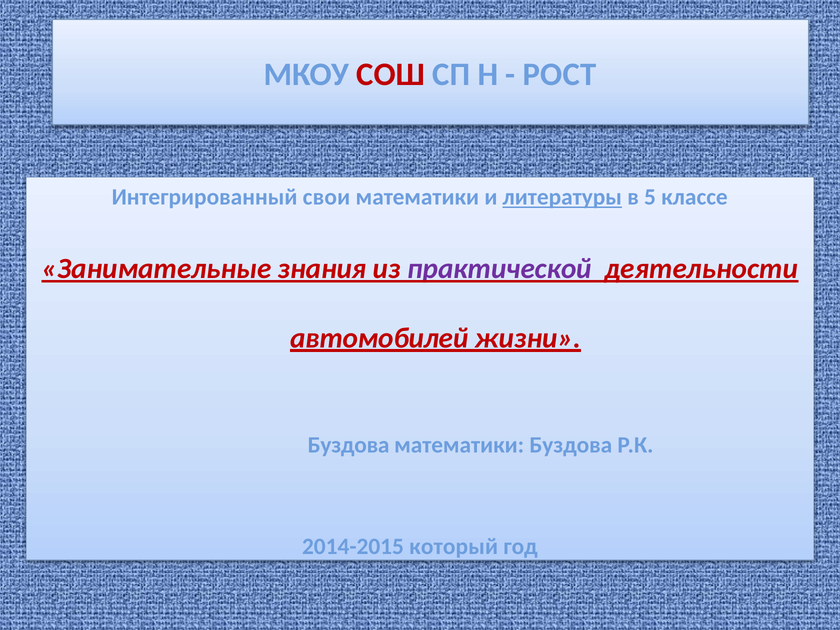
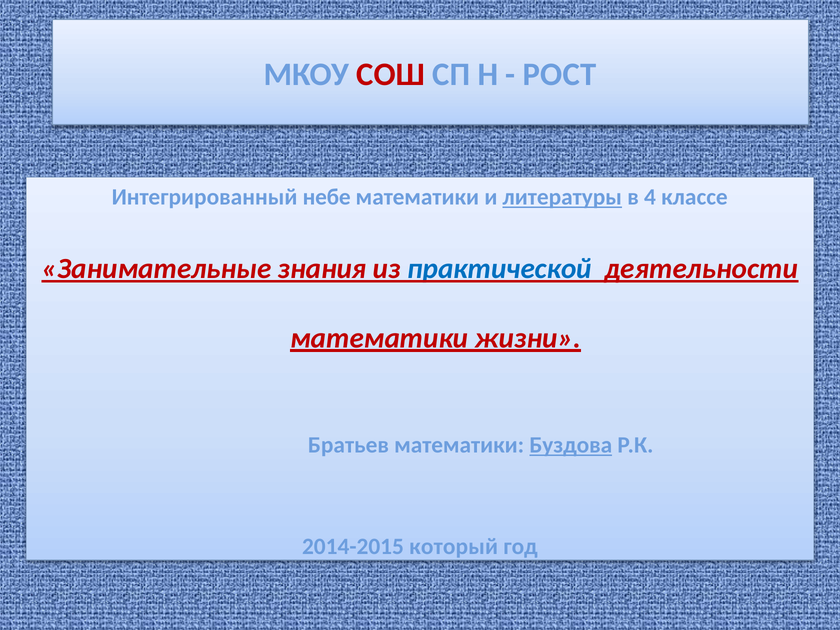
свои: свои -> небе (327, 197)
5: 5 -> 4 (650, 197)
практической colour: purple -> blue (499, 269)
автомобилей: автомобилей -> математики (379, 338)
Буздова: Буздова -> Братьев (348, 445)
Буздова underline: none -> present (571, 445)
